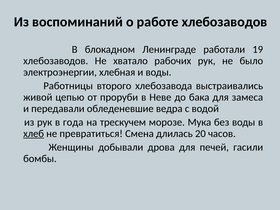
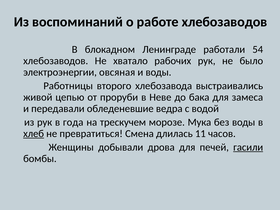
19: 19 -> 54 (258, 49)
хлебная: хлебная -> овсяная (117, 72)
20: 20 -> 11 (200, 134)
гасили underline: none -> present (248, 147)
